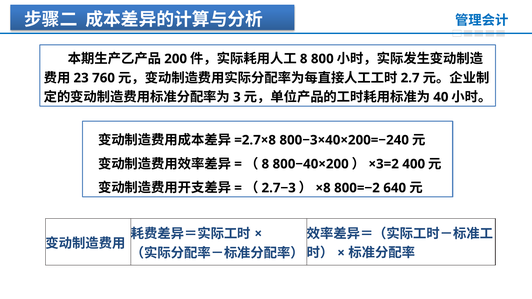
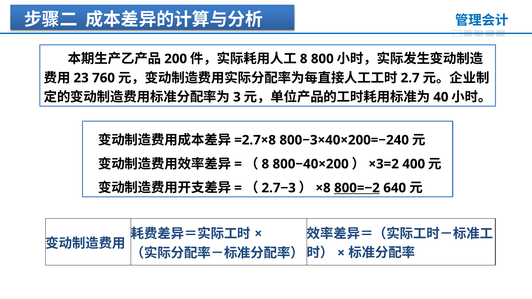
800=−2 underline: none -> present (357, 188)
